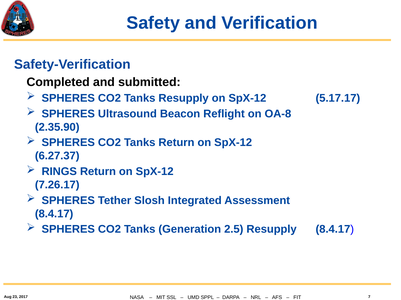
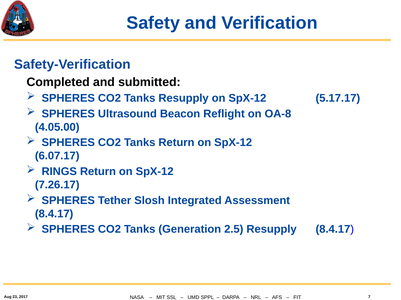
2.35.90: 2.35.90 -> 4.05.00 (57, 127)
6.27.37: 6.27.37 -> 6.07.17 (57, 156)
